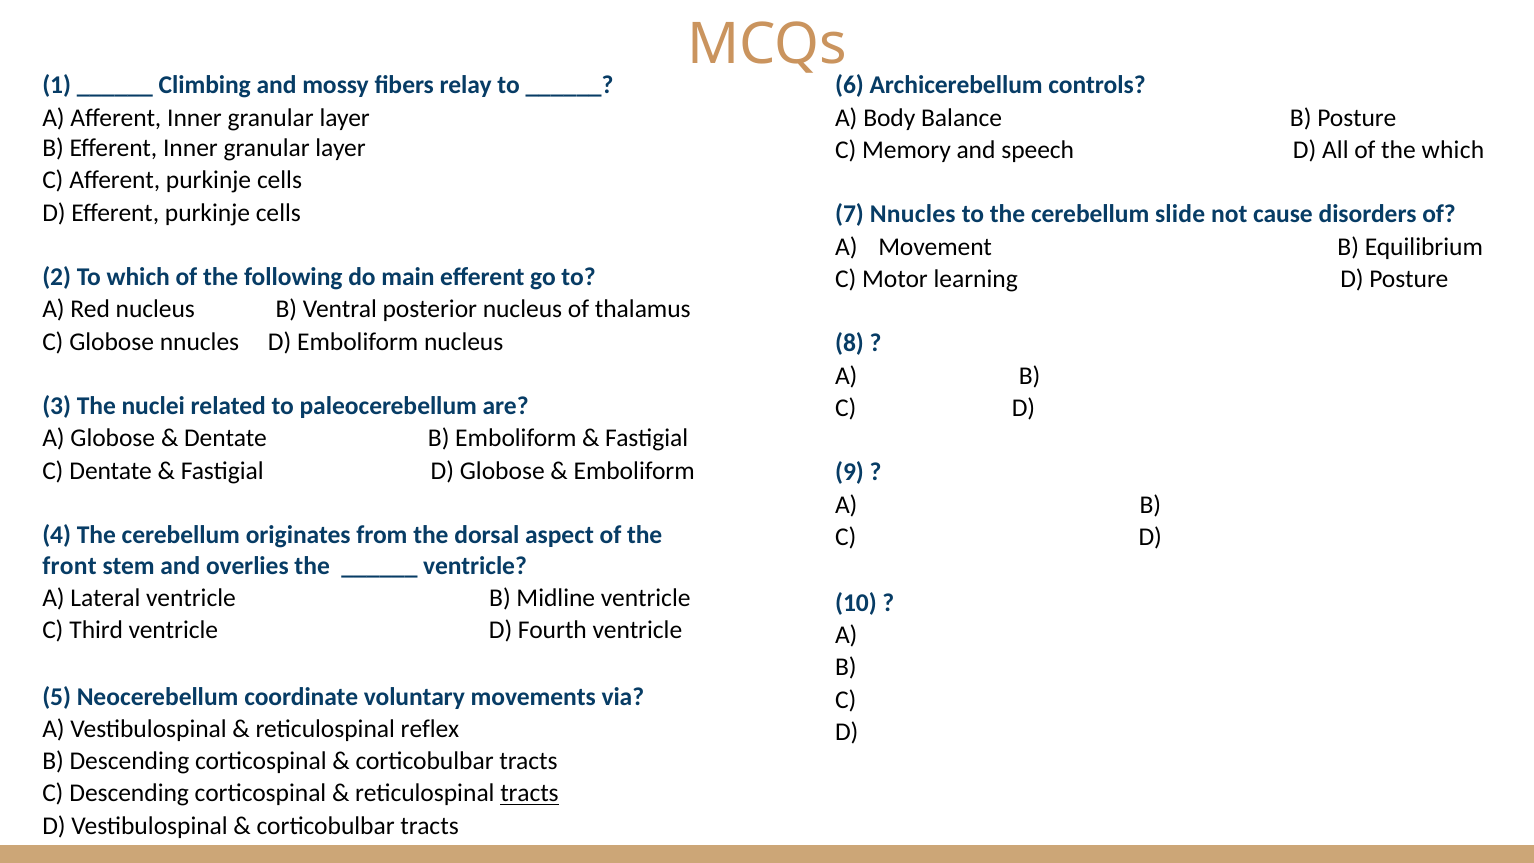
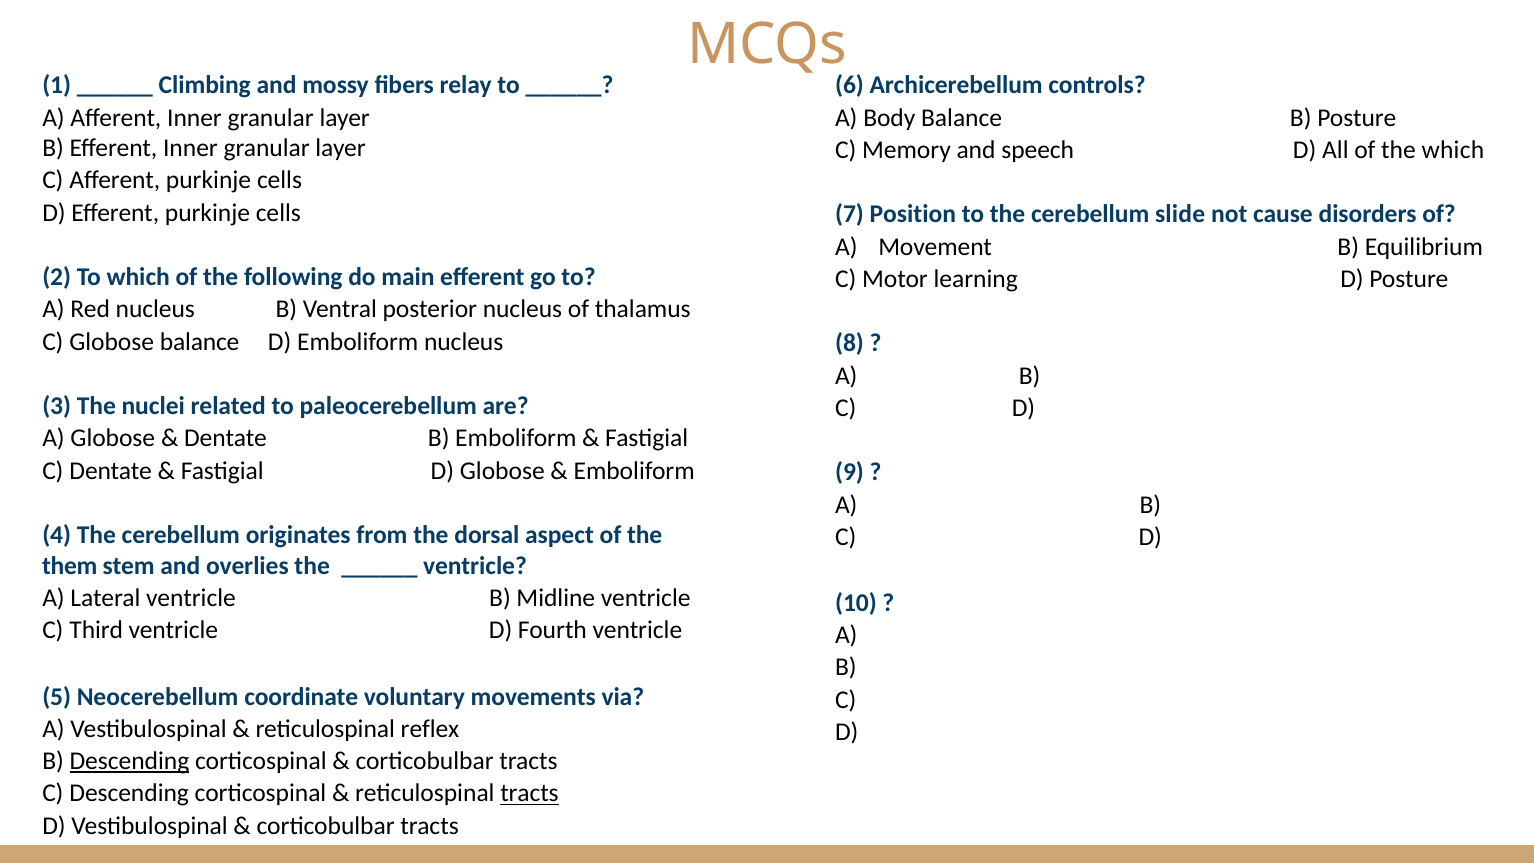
7 Nnucles: Nnucles -> Position (913, 214)
Globose nnucles: nnucles -> balance (200, 342)
front: front -> them (70, 566)
Descending underline: none -> present (129, 761)
